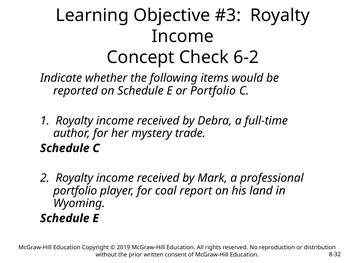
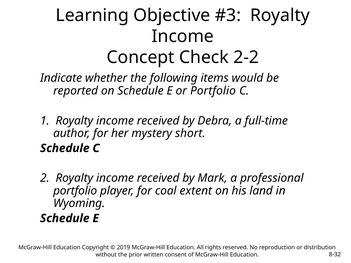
6-2: 6-2 -> 2-2 (246, 57)
trade: trade -> short (190, 133)
report: report -> extent (196, 191)
